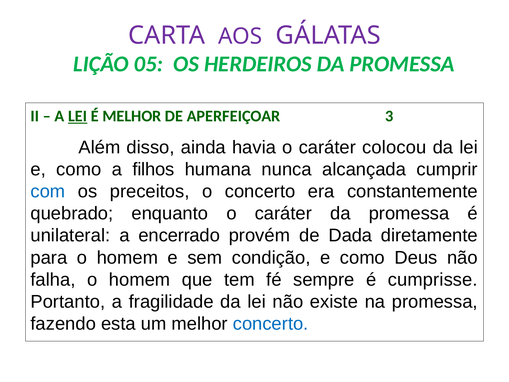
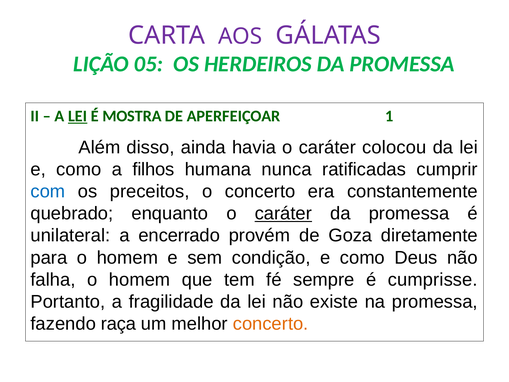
É MELHOR: MELHOR -> MOSTRA (132, 116)
3: 3 -> 1 (389, 116)
alcançada: alcançada -> ratificadas (364, 169)
caráter underline: none -> present (283, 213)
Dada: Dada -> Goza (350, 235)
esta: esta -> raça (119, 324)
concerto colour: blue -> orange (271, 324)
